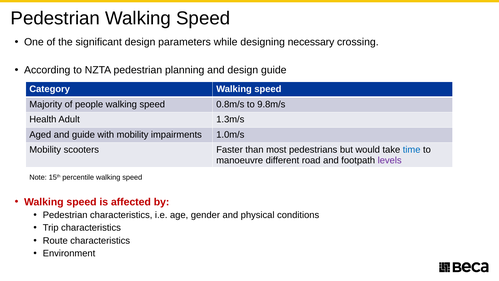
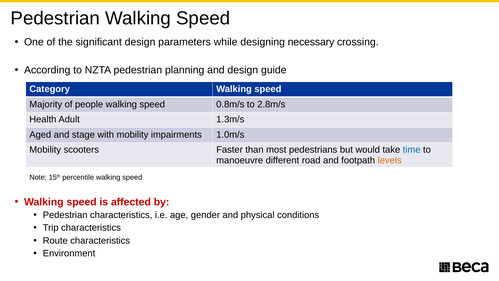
9.8m/s: 9.8m/s -> 2.8m/s (271, 104)
and guide: guide -> stage (83, 135)
levels colour: purple -> orange (390, 160)
